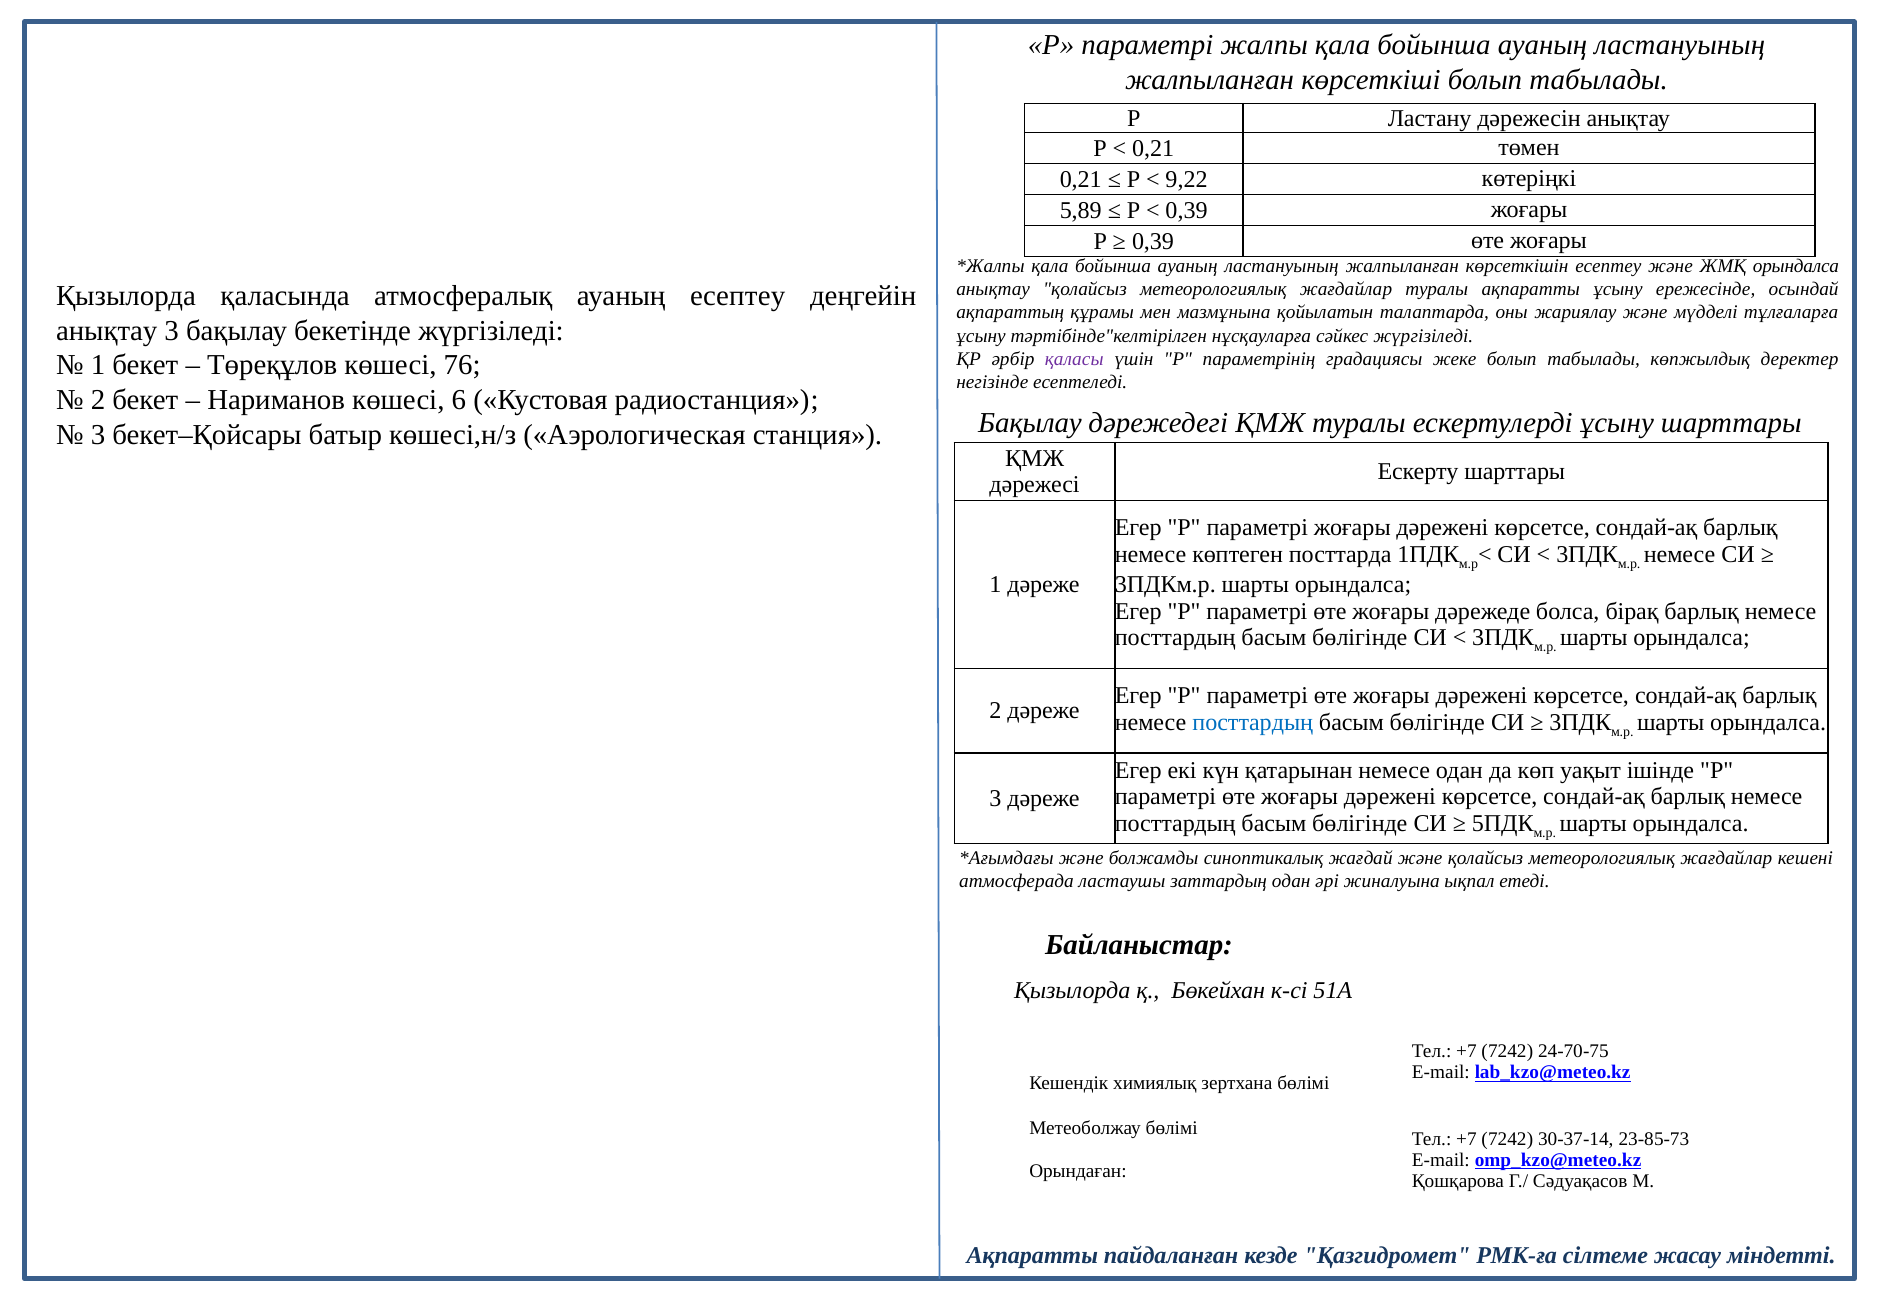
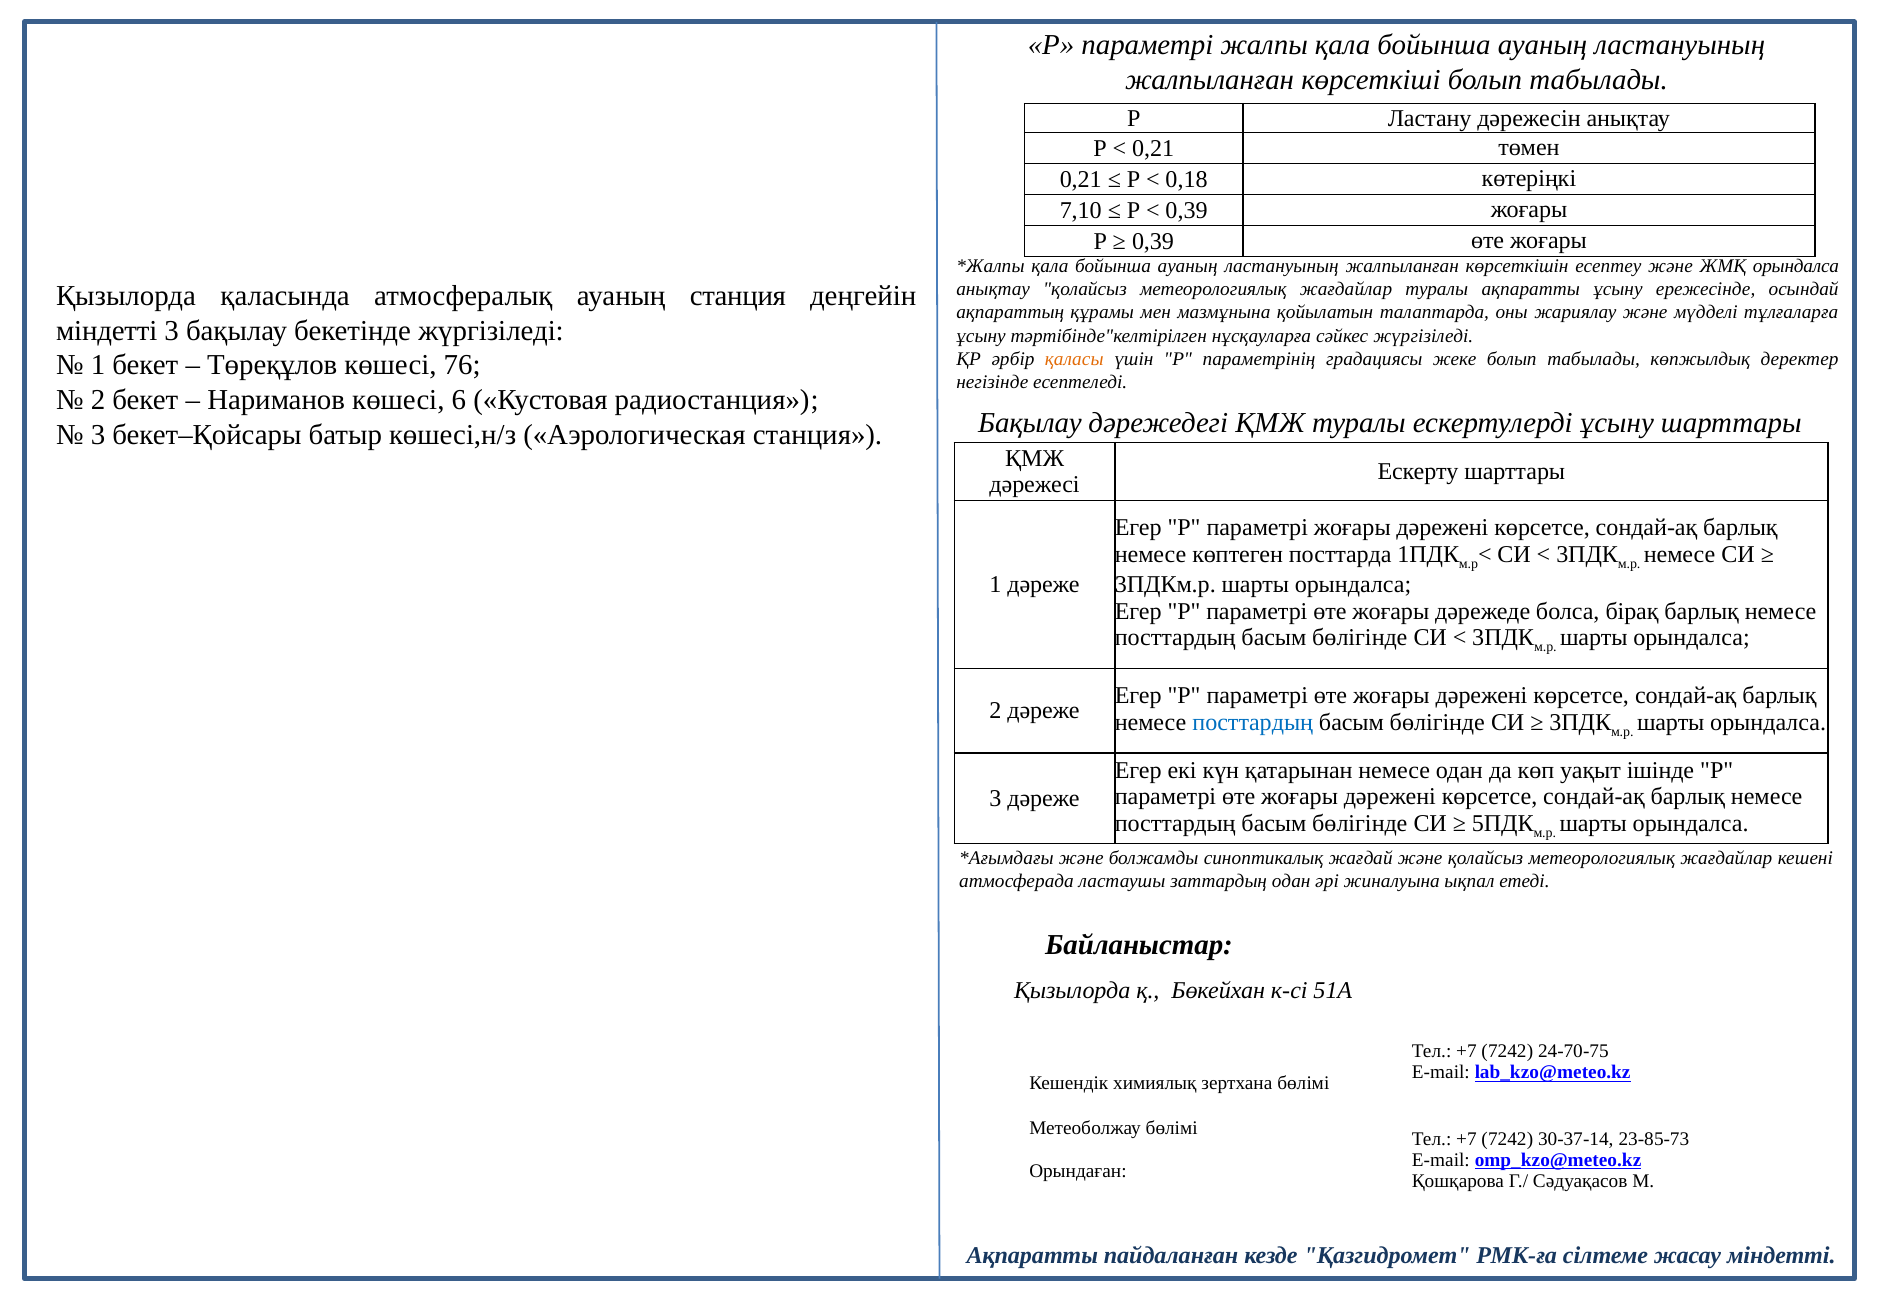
9,22: 9,22 -> 0,18 (1187, 180)
5,89: 5,89 -> 7,10 (1081, 211)
ауаның есептеу: есептеу -> станция (738, 296)
анықтау: анықтау -> міндетті (107, 330)
қаласы colour: purple -> orange (1074, 359)
